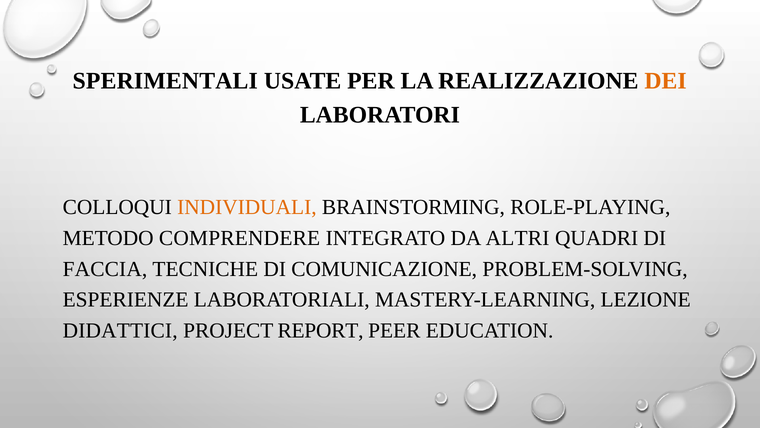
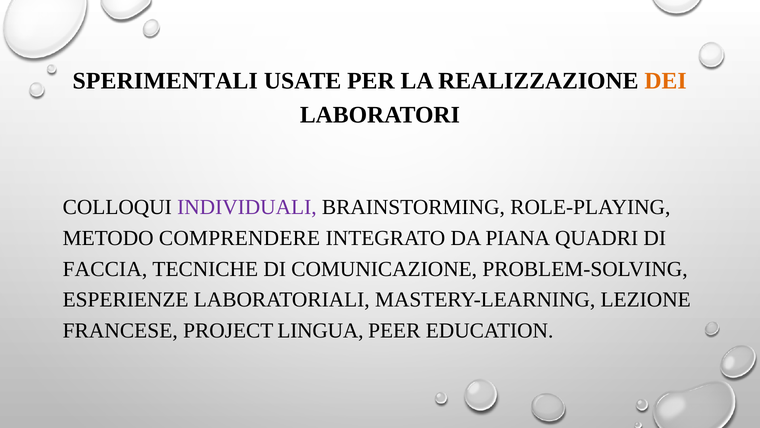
INDIVIDUALI colour: orange -> purple (247, 207)
ALTRI: ALTRI -> PIANA (518, 238)
DIDATTICI: DIDATTICI -> FRANCESE (120, 330)
REPORT: REPORT -> LINGUA (320, 330)
